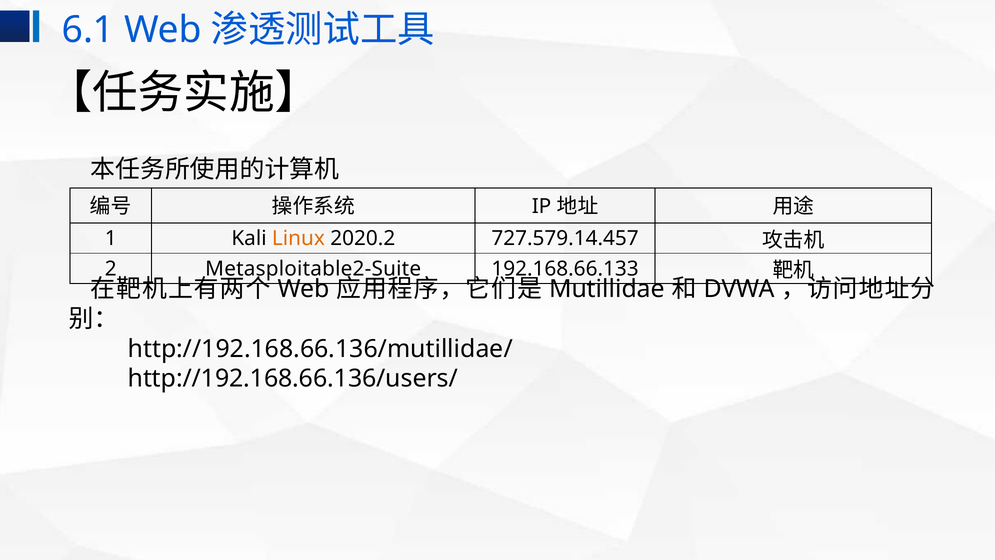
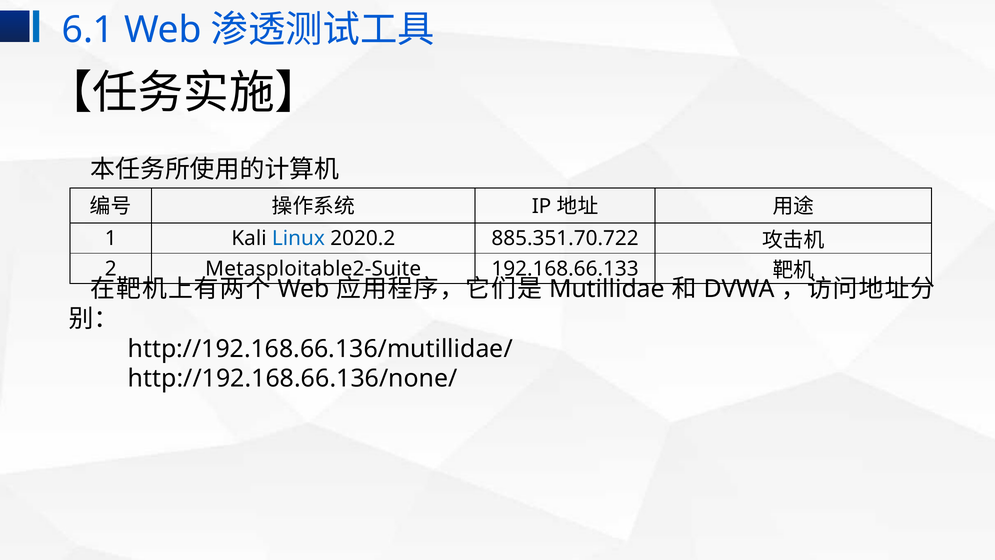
Linux colour: orange -> blue (298, 238)
727.579.14.457: 727.579.14.457 -> 885.351.70.722 (565, 238)
http://192.168.66.136/users/: http://192.168.66.136/users/ -> http://192.168.66.136/none/ (293, 378)
